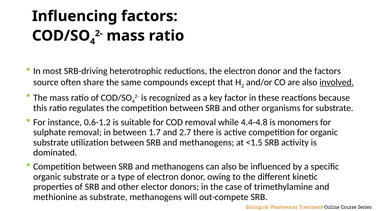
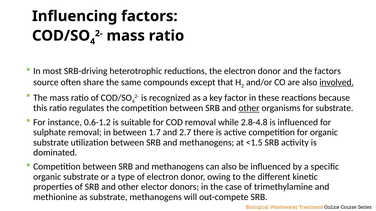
other underline: none -> present (249, 108)
4.4-4.8: 4.4-4.8 -> 2.8-4.8 (254, 122)
is monomers: monomers -> influenced (298, 122)
